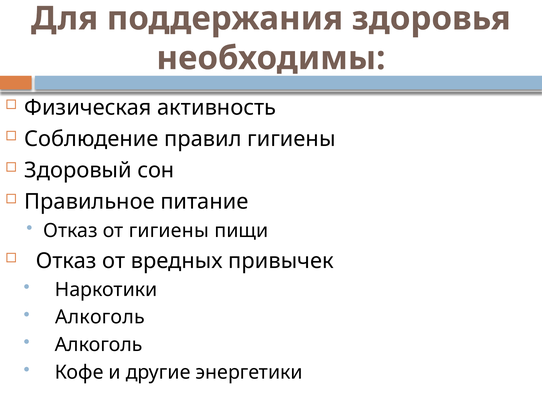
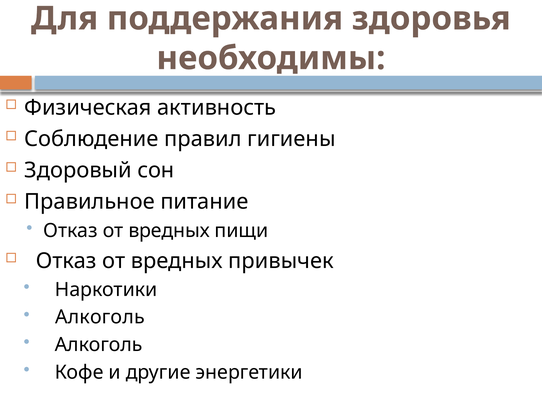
гигиены: гигиены -> вредных (169, 231)
